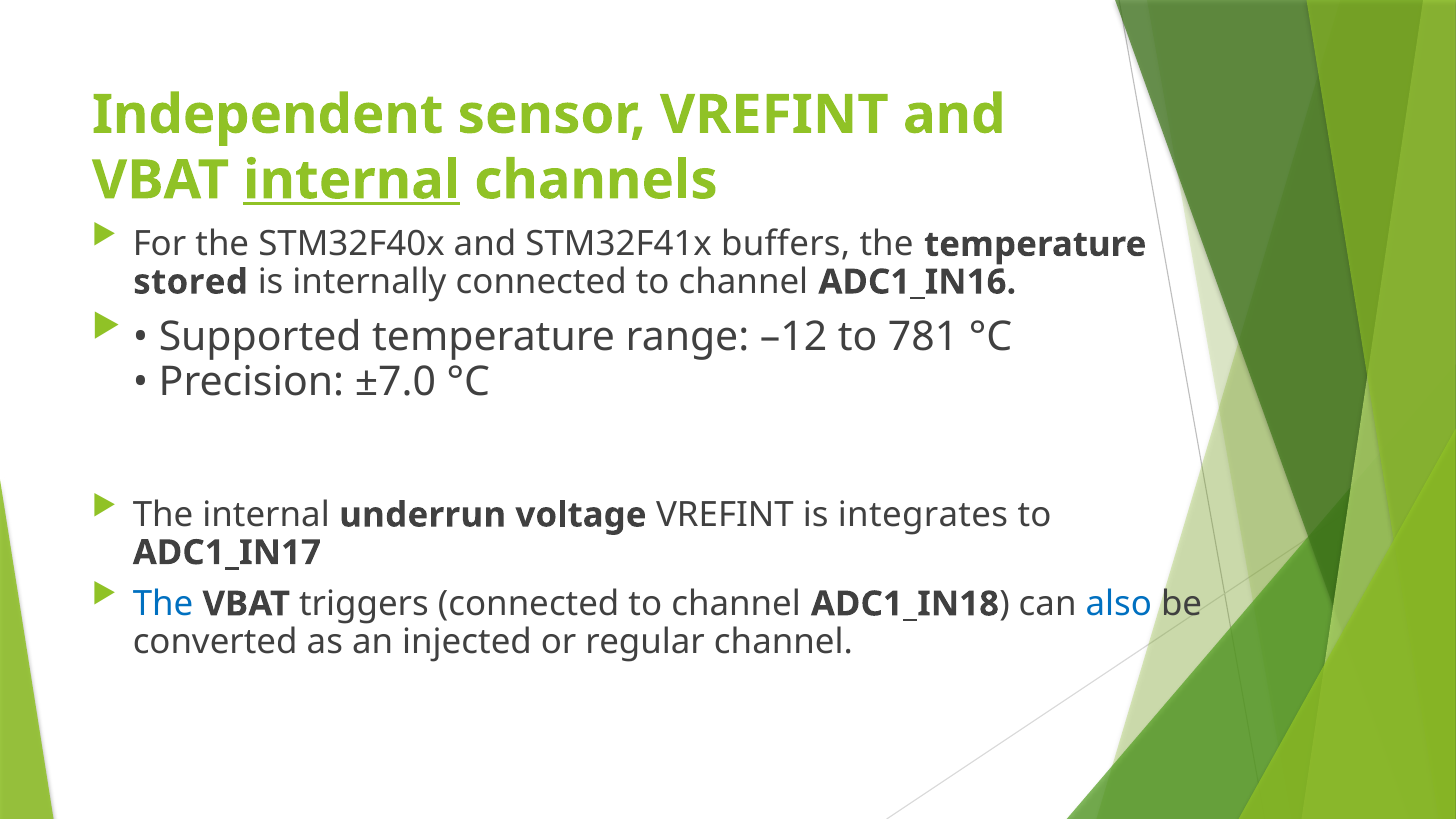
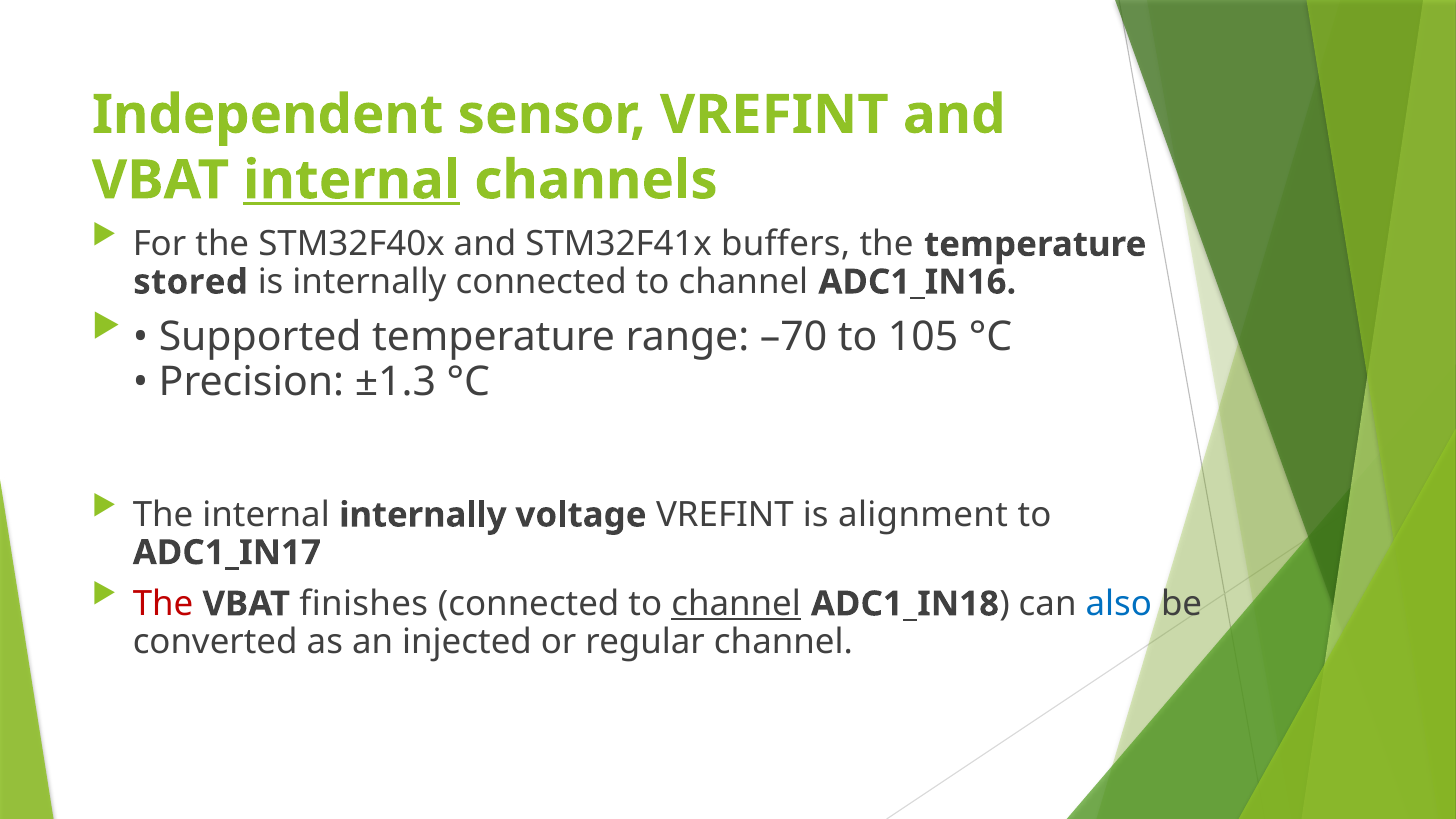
–12: –12 -> –70 (794, 337)
781: 781 -> 105 (923, 337)
±7.0: ±7.0 -> ±1.3 (395, 382)
internal underrun: underrun -> internally (423, 515)
integrates: integrates -> alignment (923, 515)
The colour: blue -> red (163, 604)
triggers: triggers -> finishes (364, 604)
channel underline: none -> present (736, 604)
